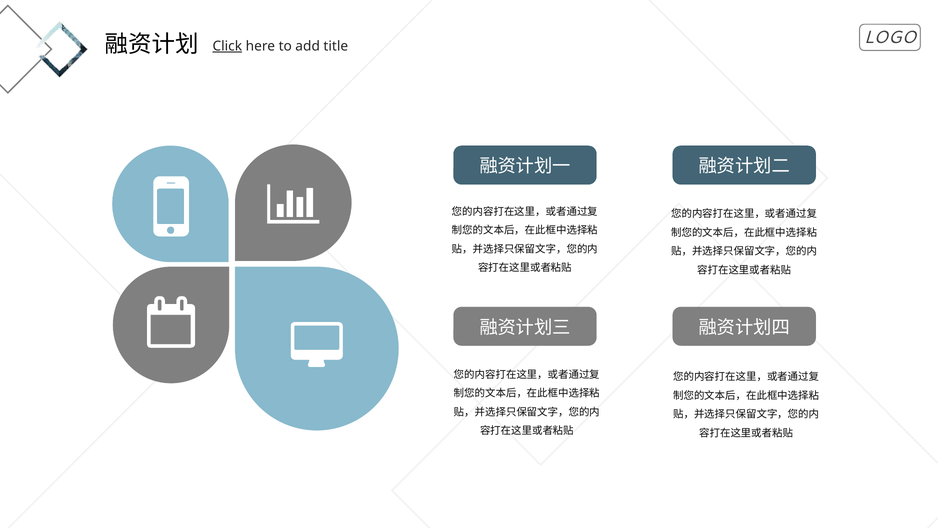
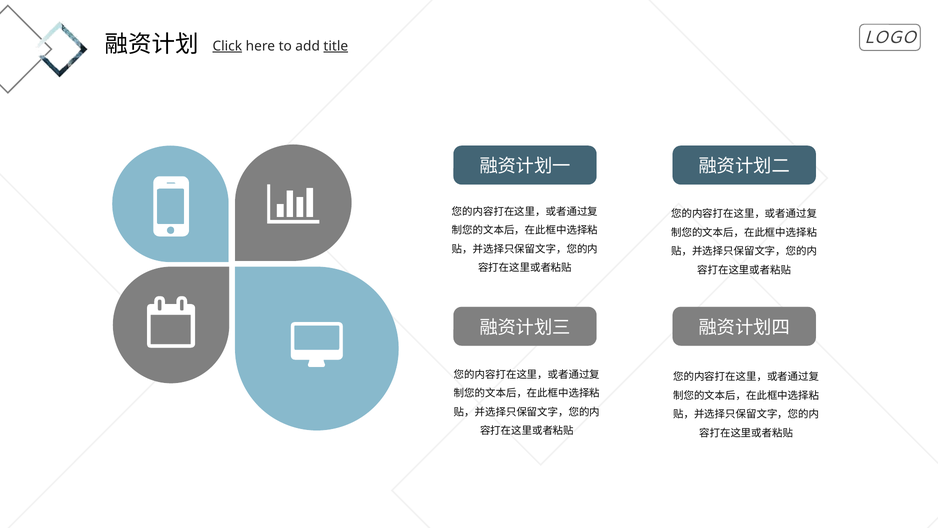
title underline: none -> present (336, 46)
